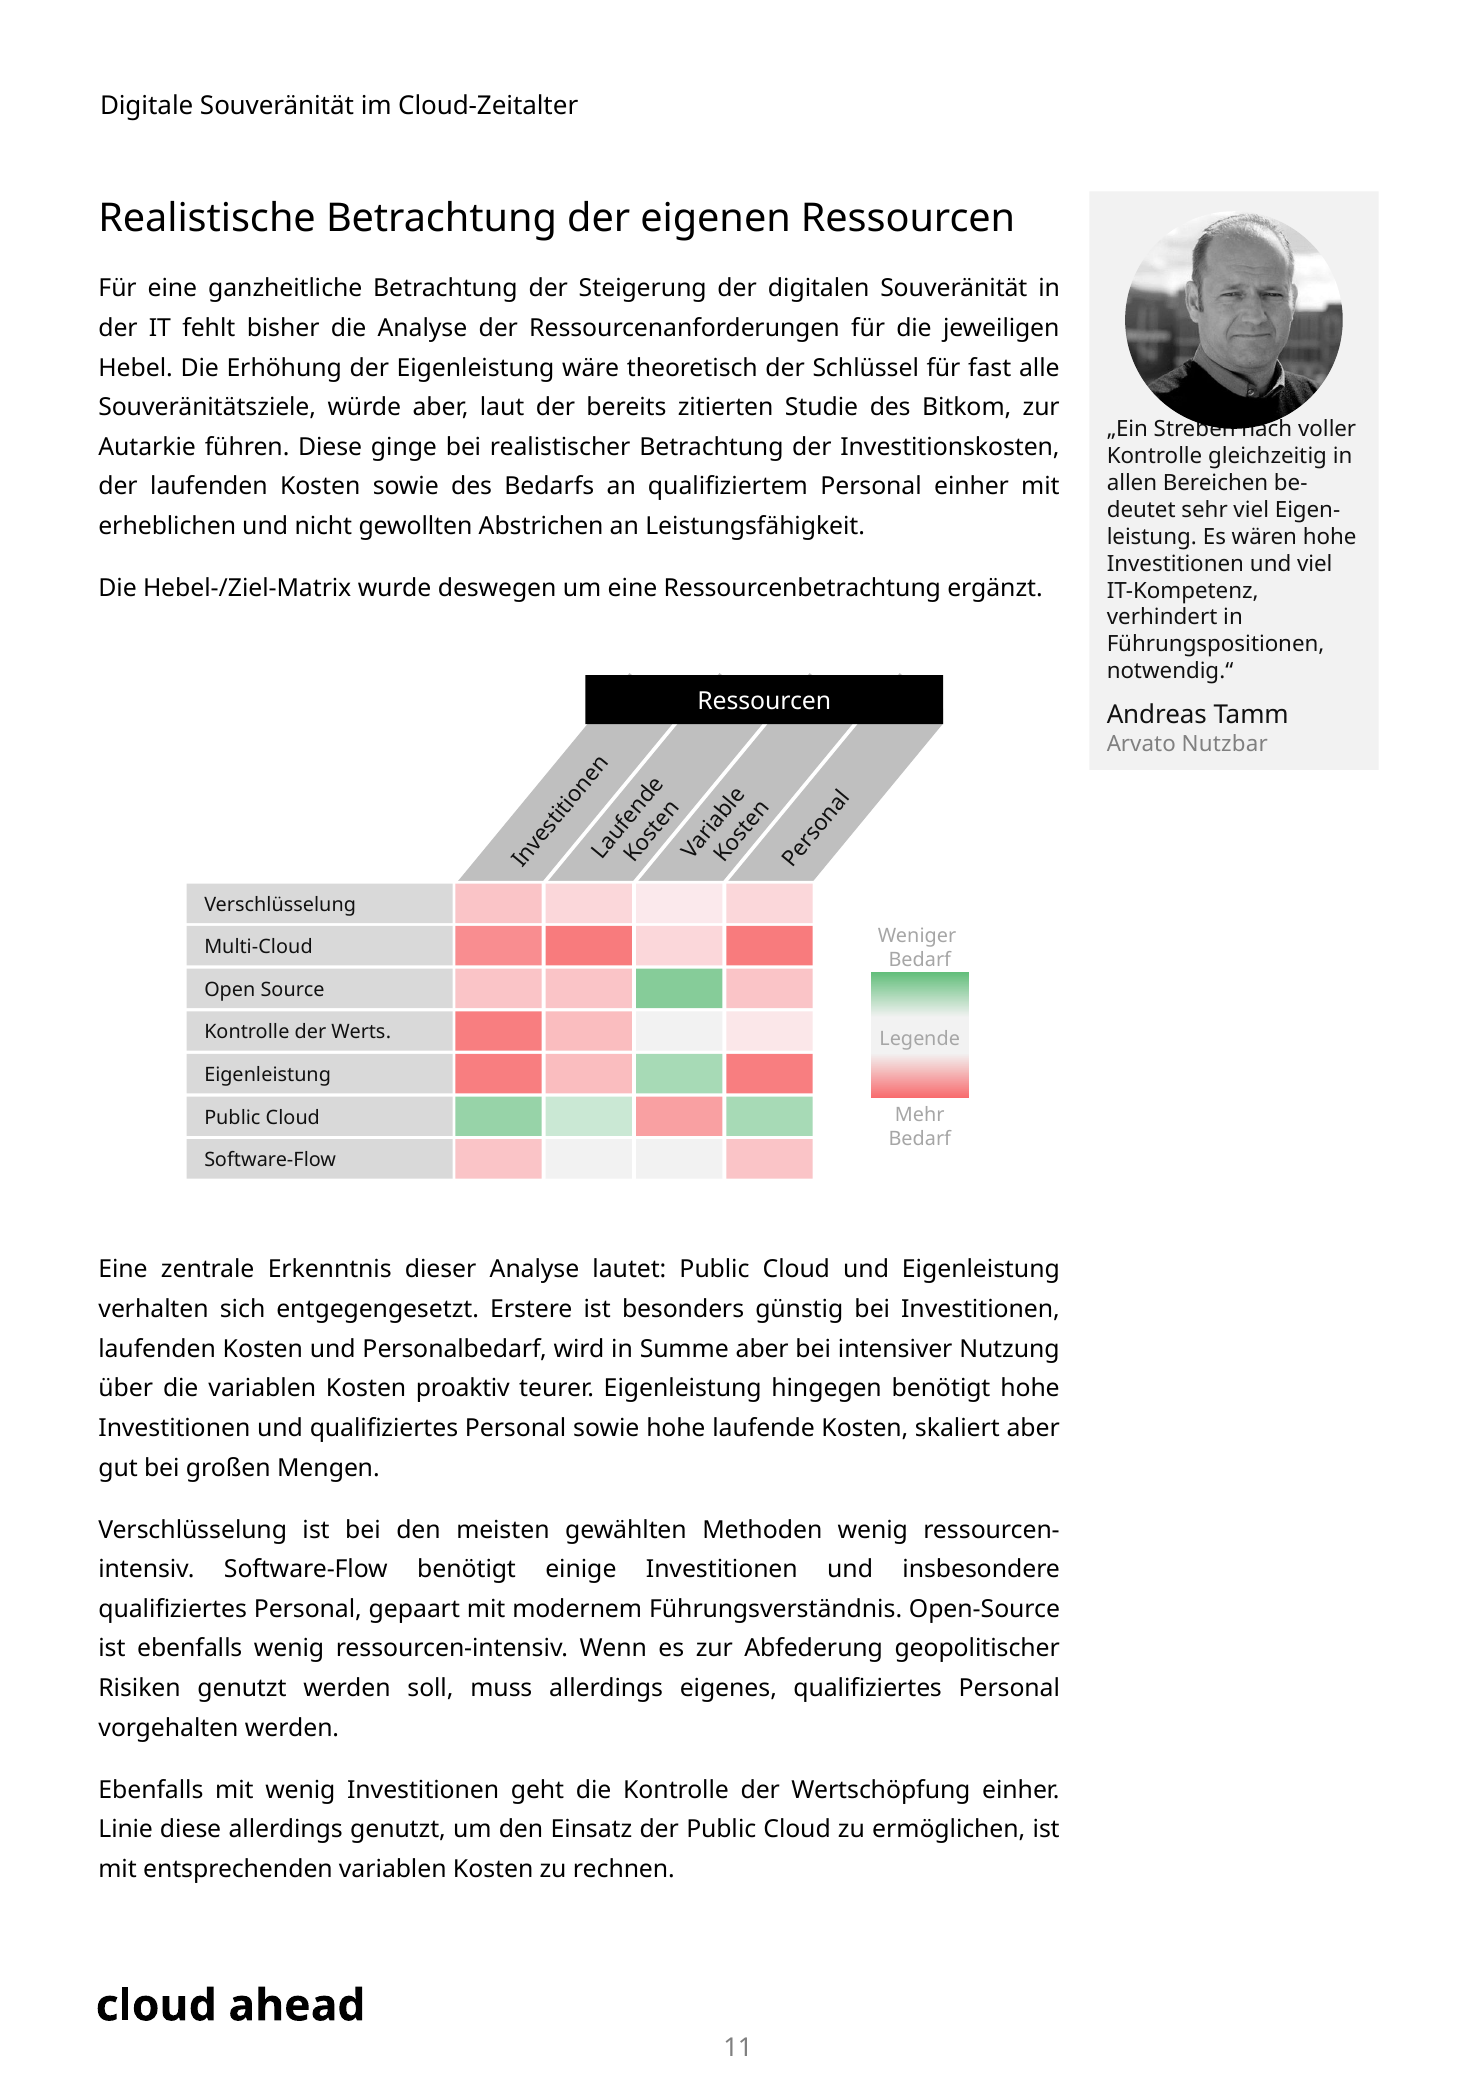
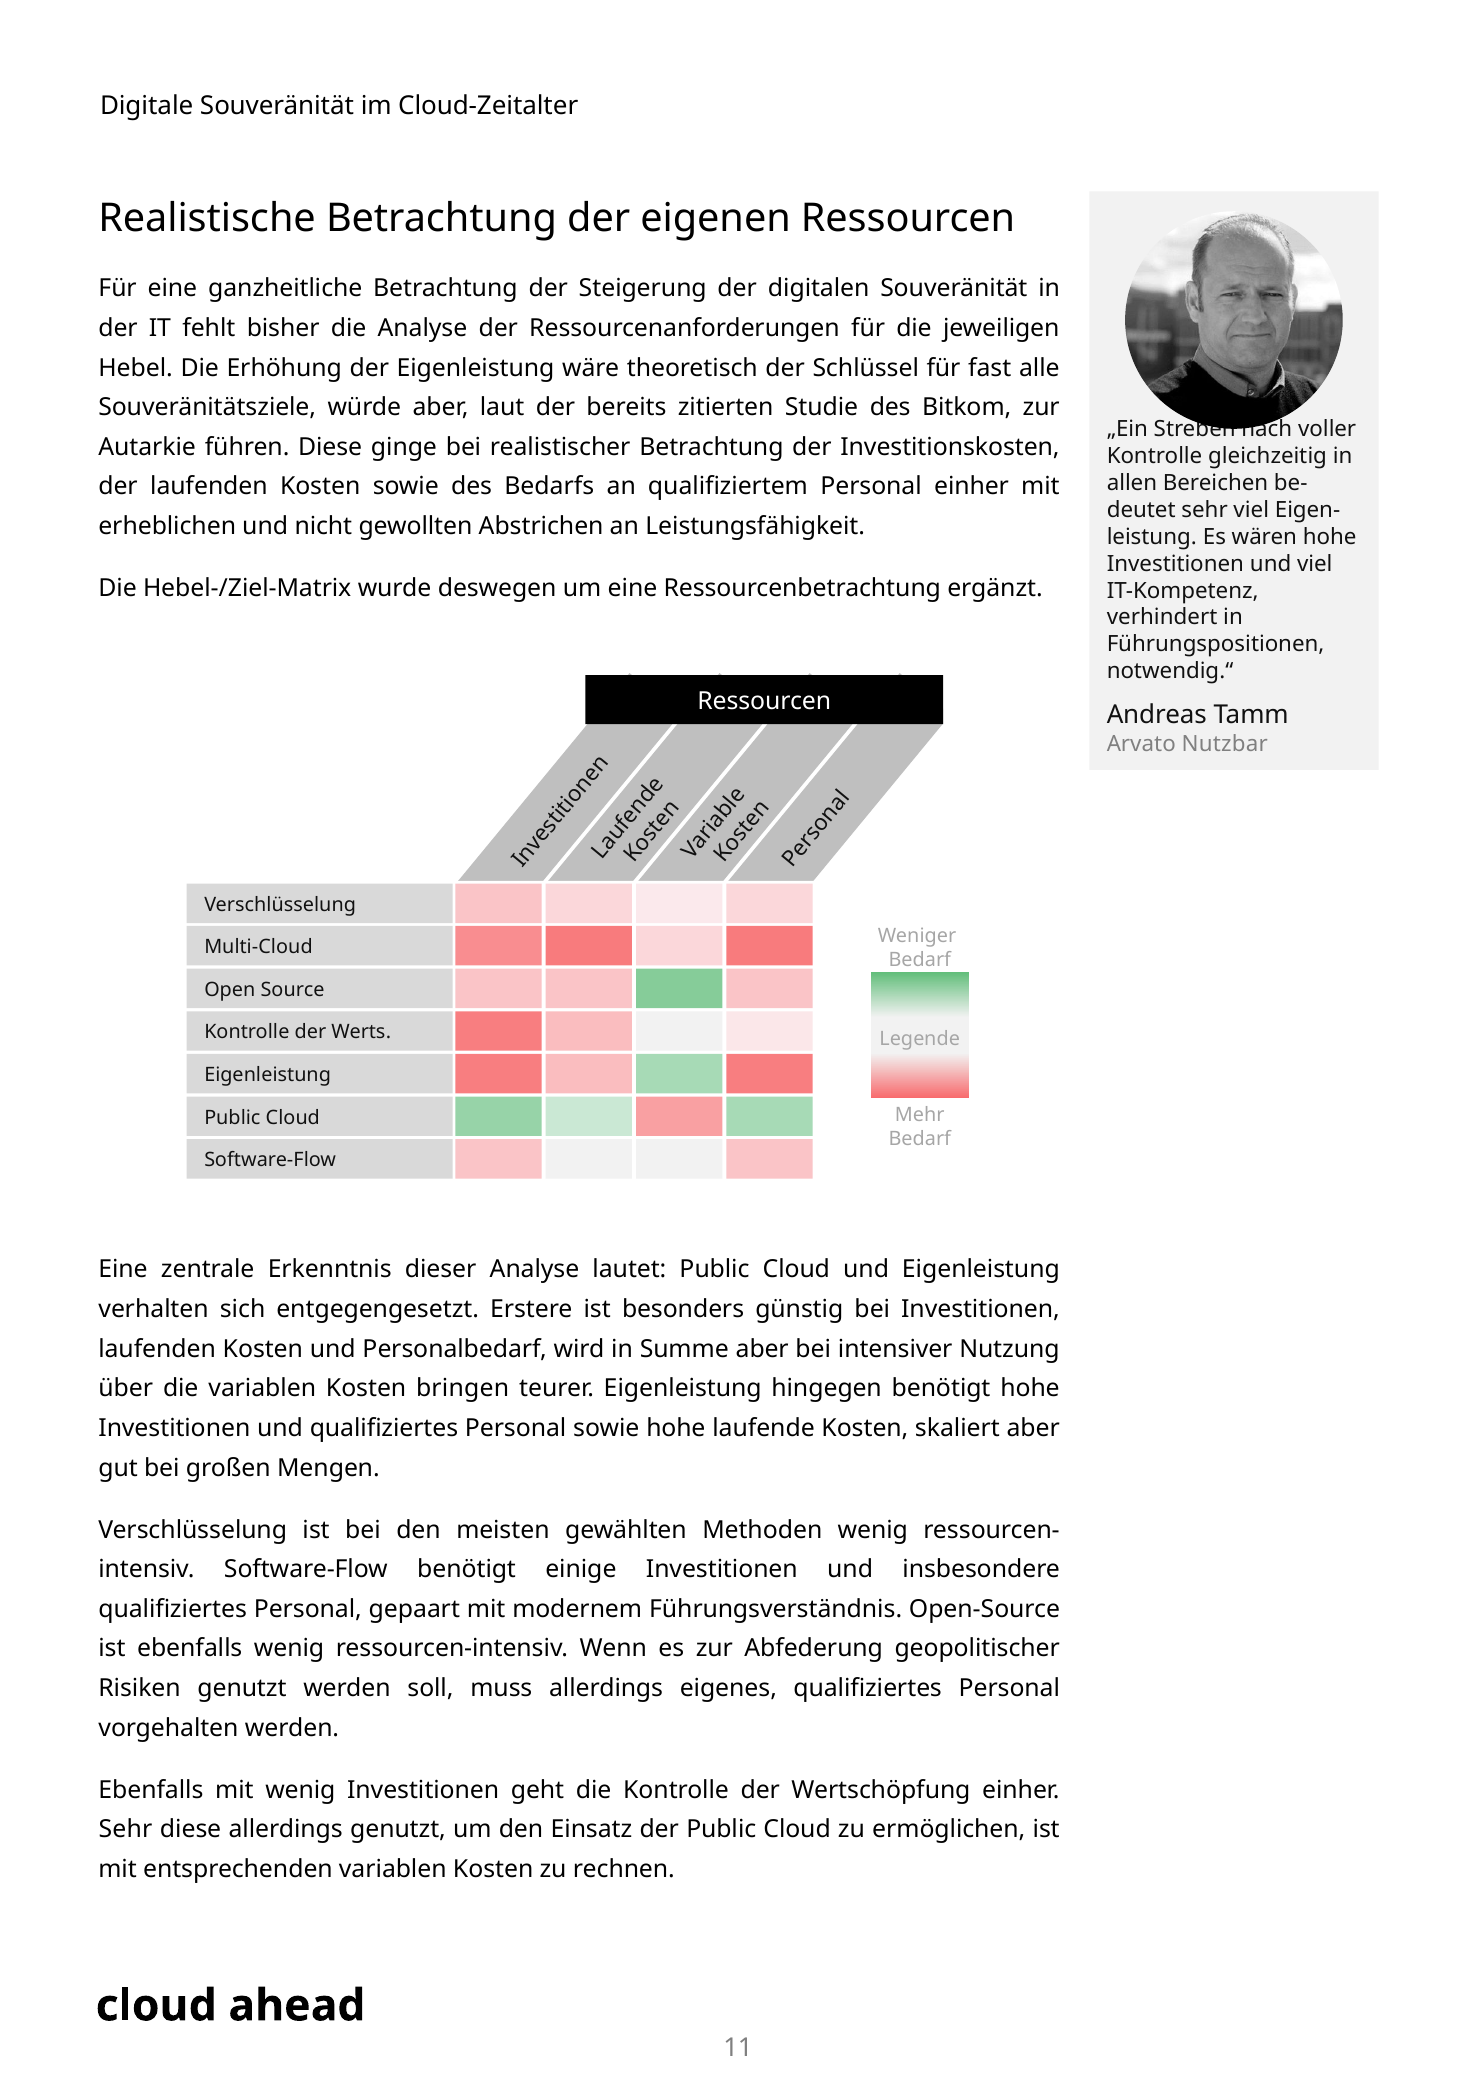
proaktiv: proaktiv -> bringen (463, 1389)
Linie: Linie -> Sehr (125, 1830)
